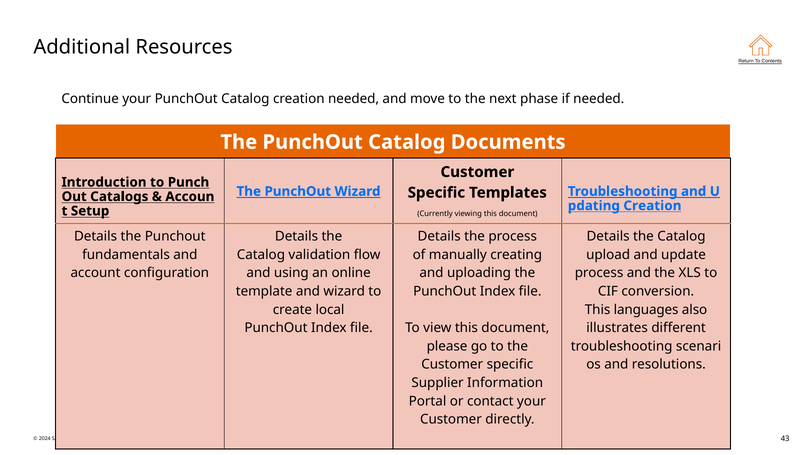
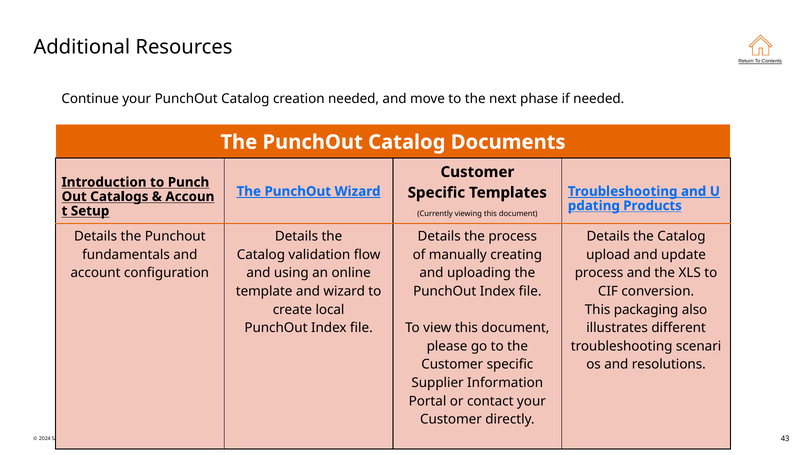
Creation: Creation -> Products (653, 206)
languages: languages -> packaging (646, 310)
